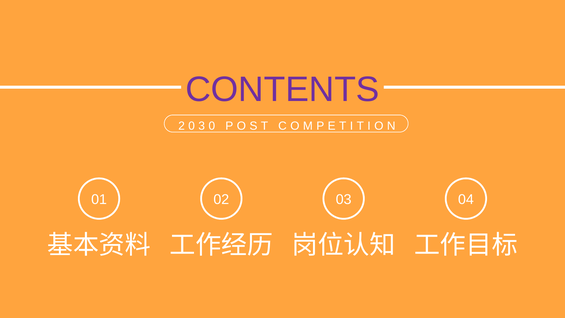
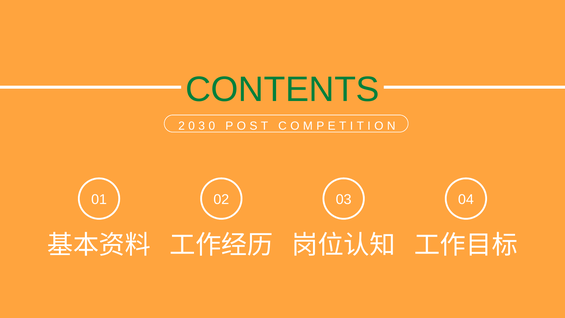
CONTENTS colour: purple -> green (282, 89)
